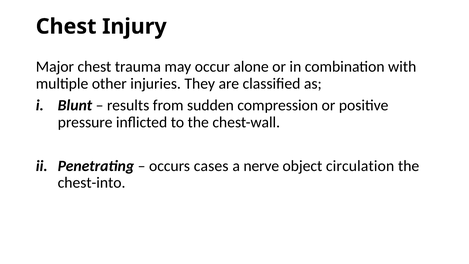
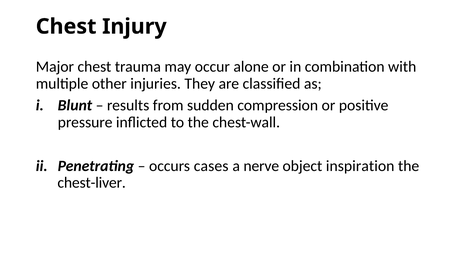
circulation: circulation -> inspiration (360, 166)
chest-into: chest-into -> chest-liver (92, 183)
